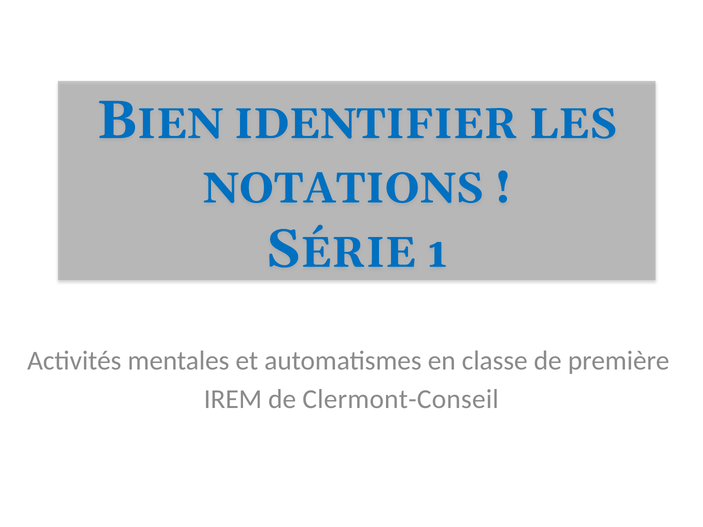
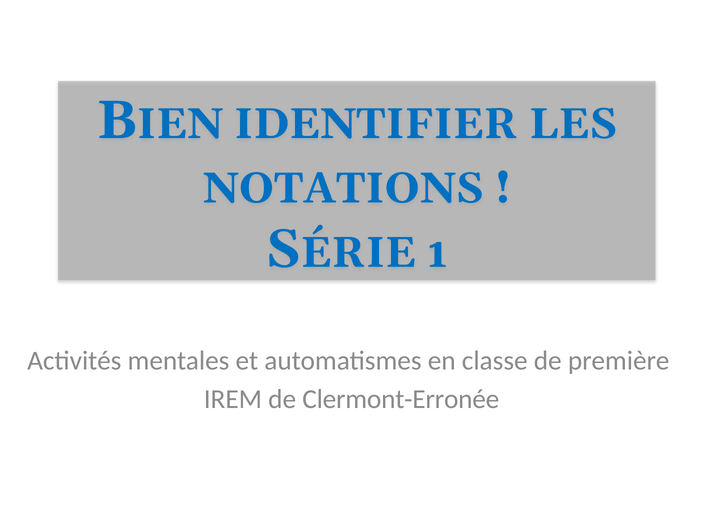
Clermont-Conseil: Clermont-Conseil -> Clermont-Erronée (401, 399)
